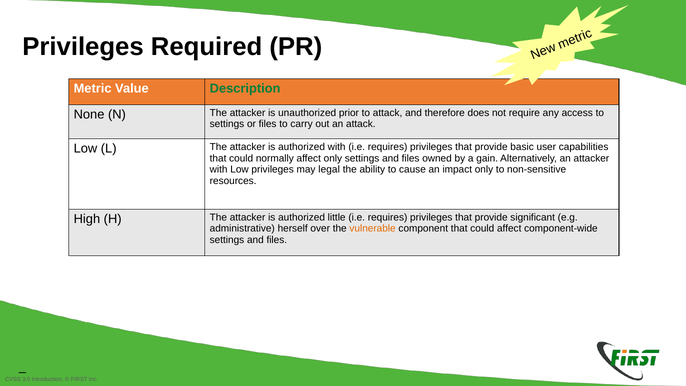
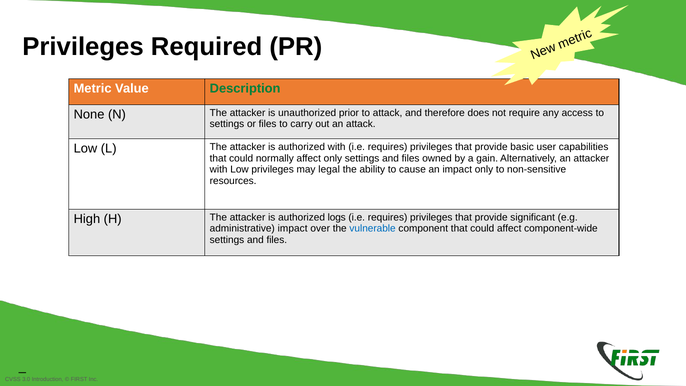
little: little -> logs (337, 217)
administrative herself: herself -> impact (293, 229)
vulnerable colour: orange -> blue (373, 229)
